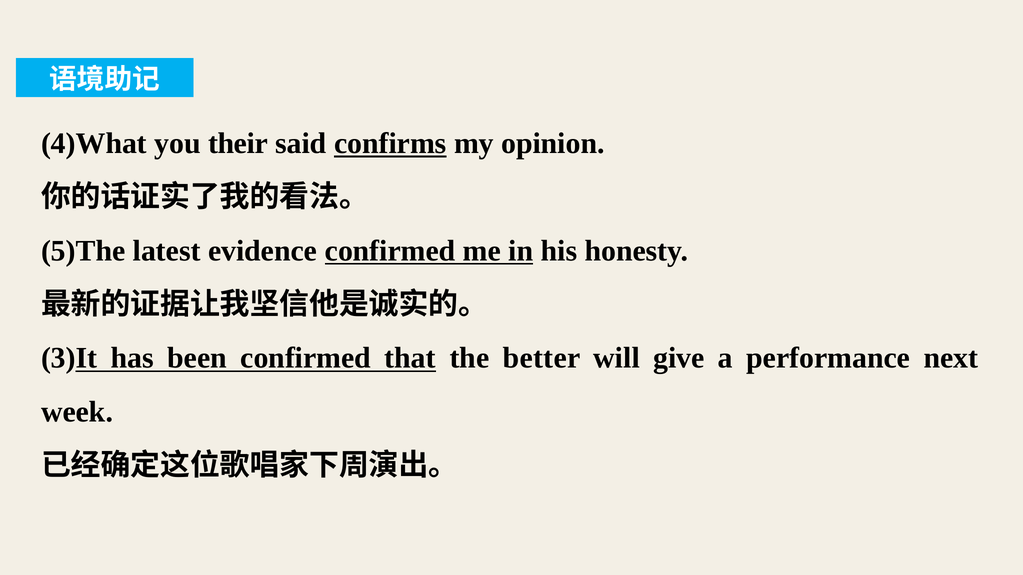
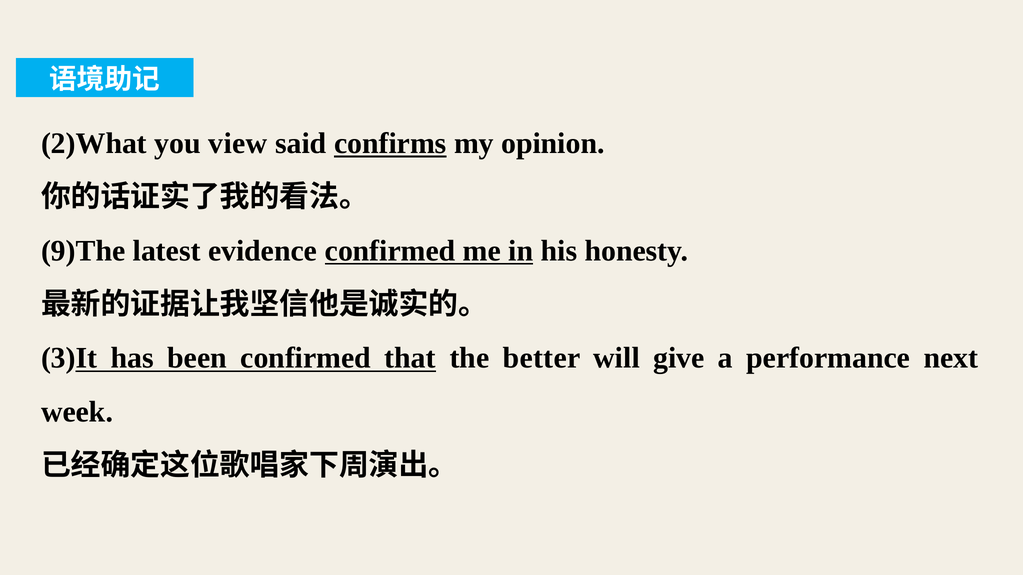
4)What: 4)What -> 2)What (94, 144)
their: their -> view (238, 144)
5)The: 5)The -> 9)The (83, 251)
